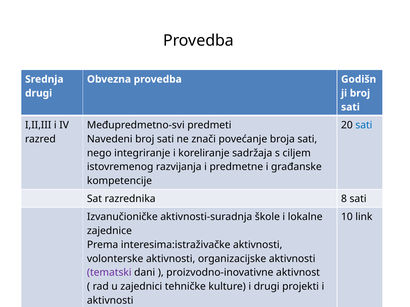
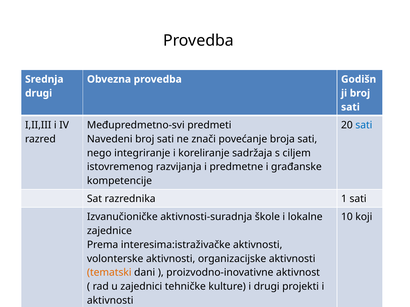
8: 8 -> 1 (344, 199)
link: link -> koji (364, 217)
tematski colour: purple -> orange (109, 273)
